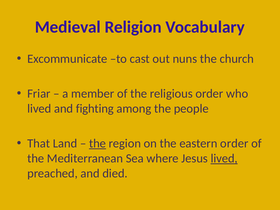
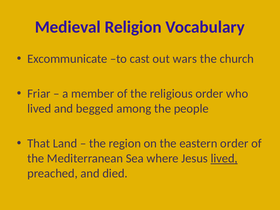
nuns: nuns -> wars (185, 59)
fighting: fighting -> begged (95, 109)
the underline: present -> none (97, 143)
